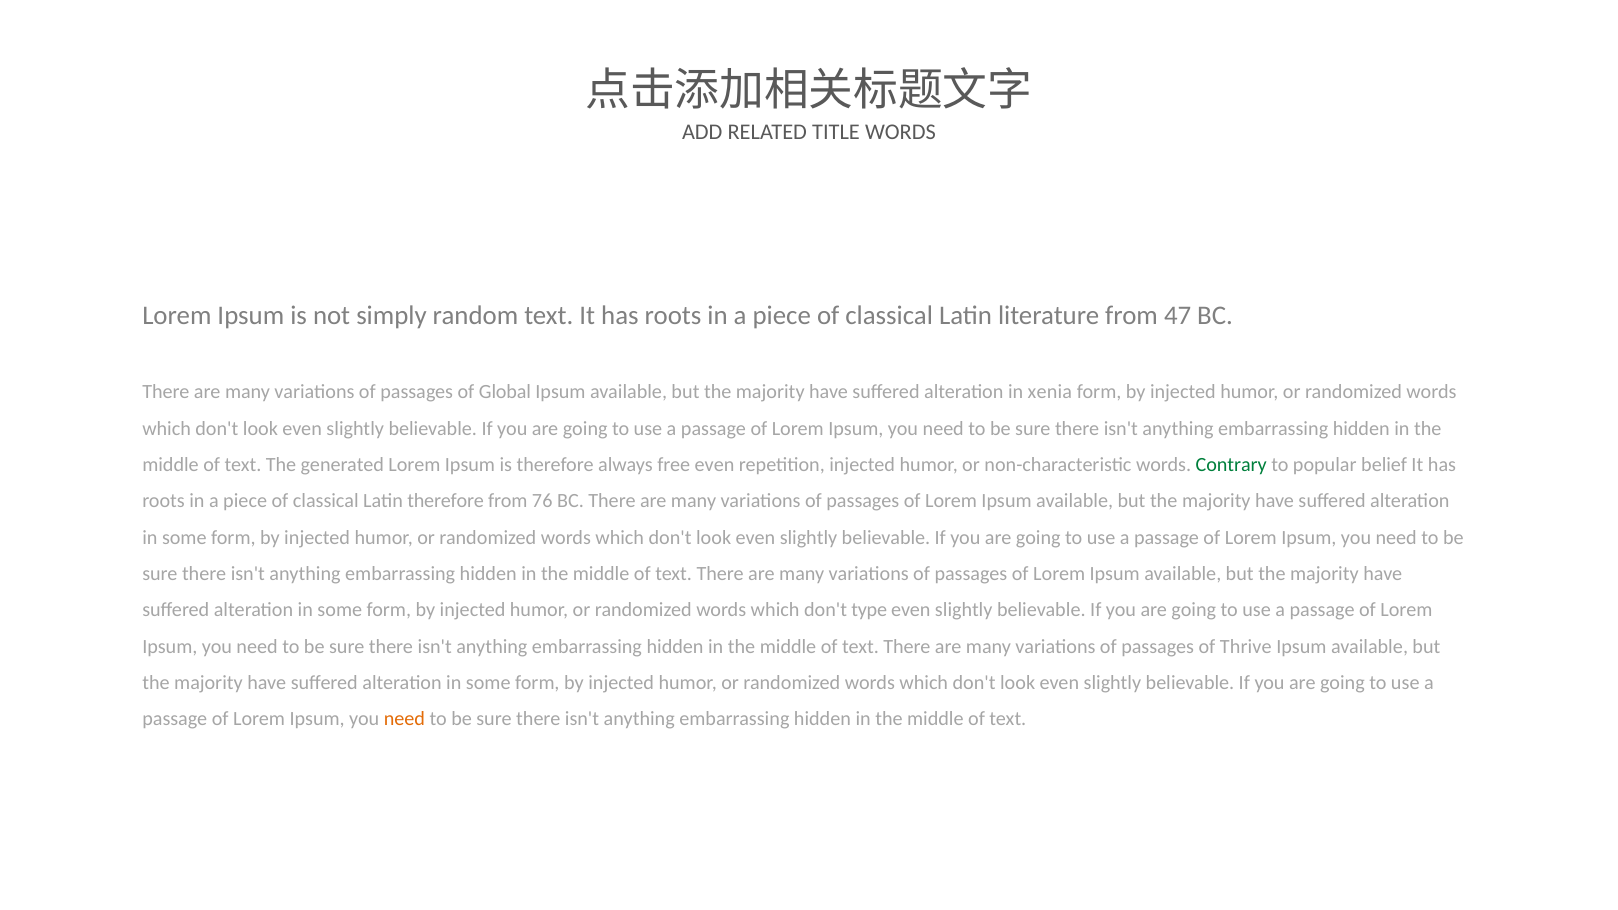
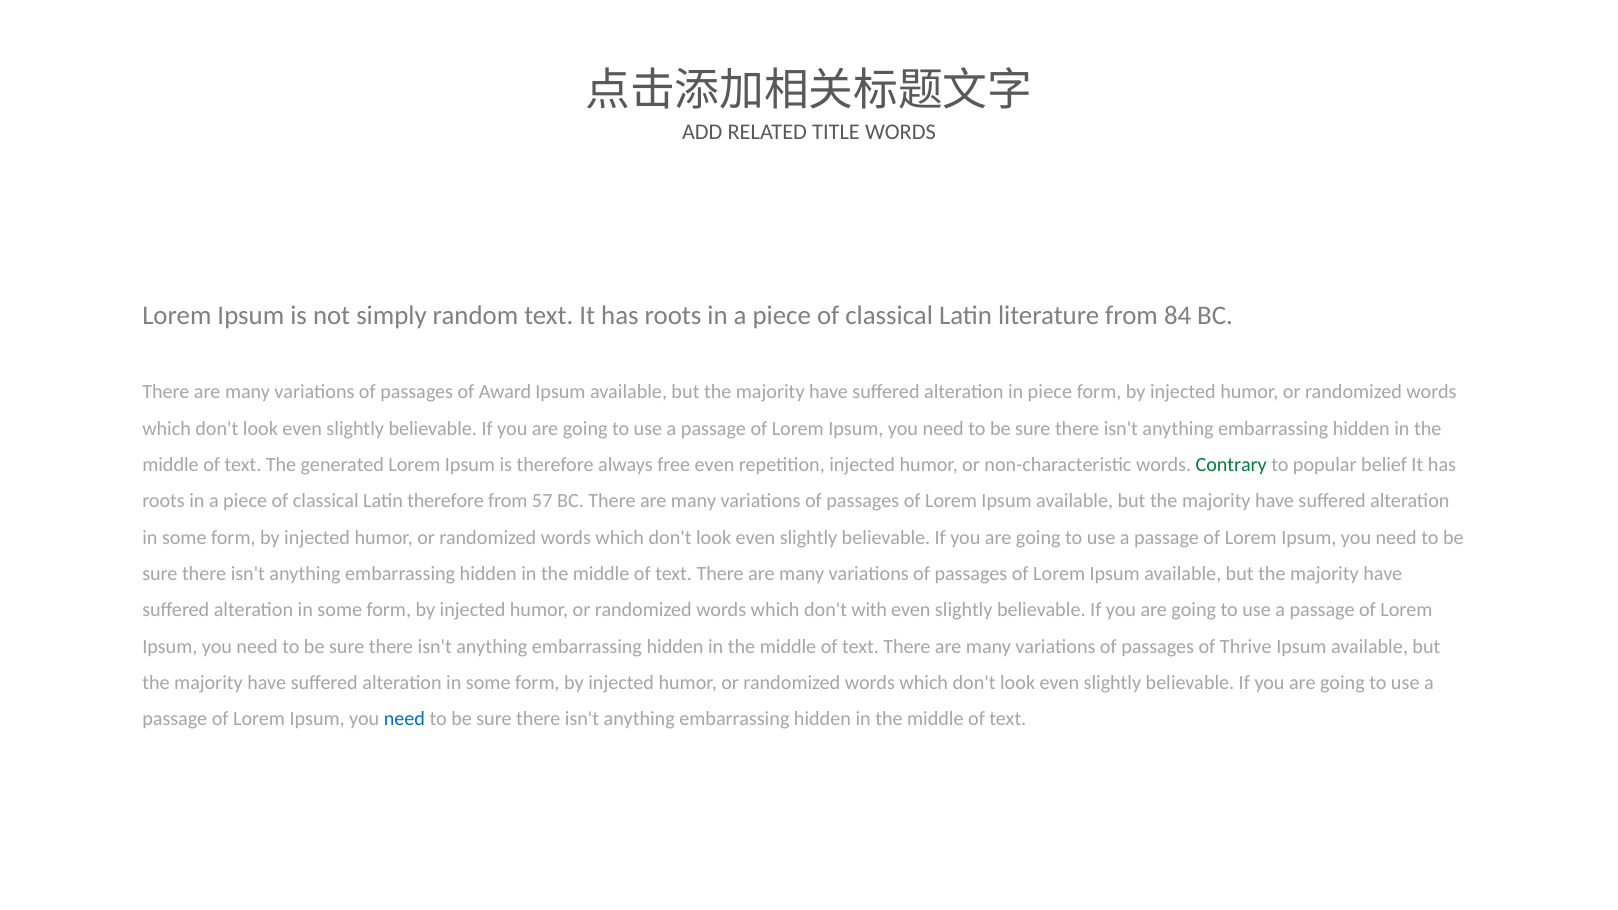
47: 47 -> 84 (1178, 316)
Global: Global -> Award (505, 392)
in xenia: xenia -> piece (1050, 392)
76: 76 -> 57 (542, 501)
type: type -> with (869, 610)
need colour: orange -> blue (404, 719)
